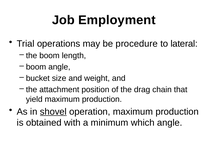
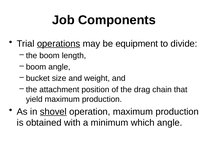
Employment: Employment -> Components (117, 20)
operations underline: none -> present (59, 44)
procedure: procedure -> equipment (137, 44)
lateral: lateral -> divide (184, 44)
